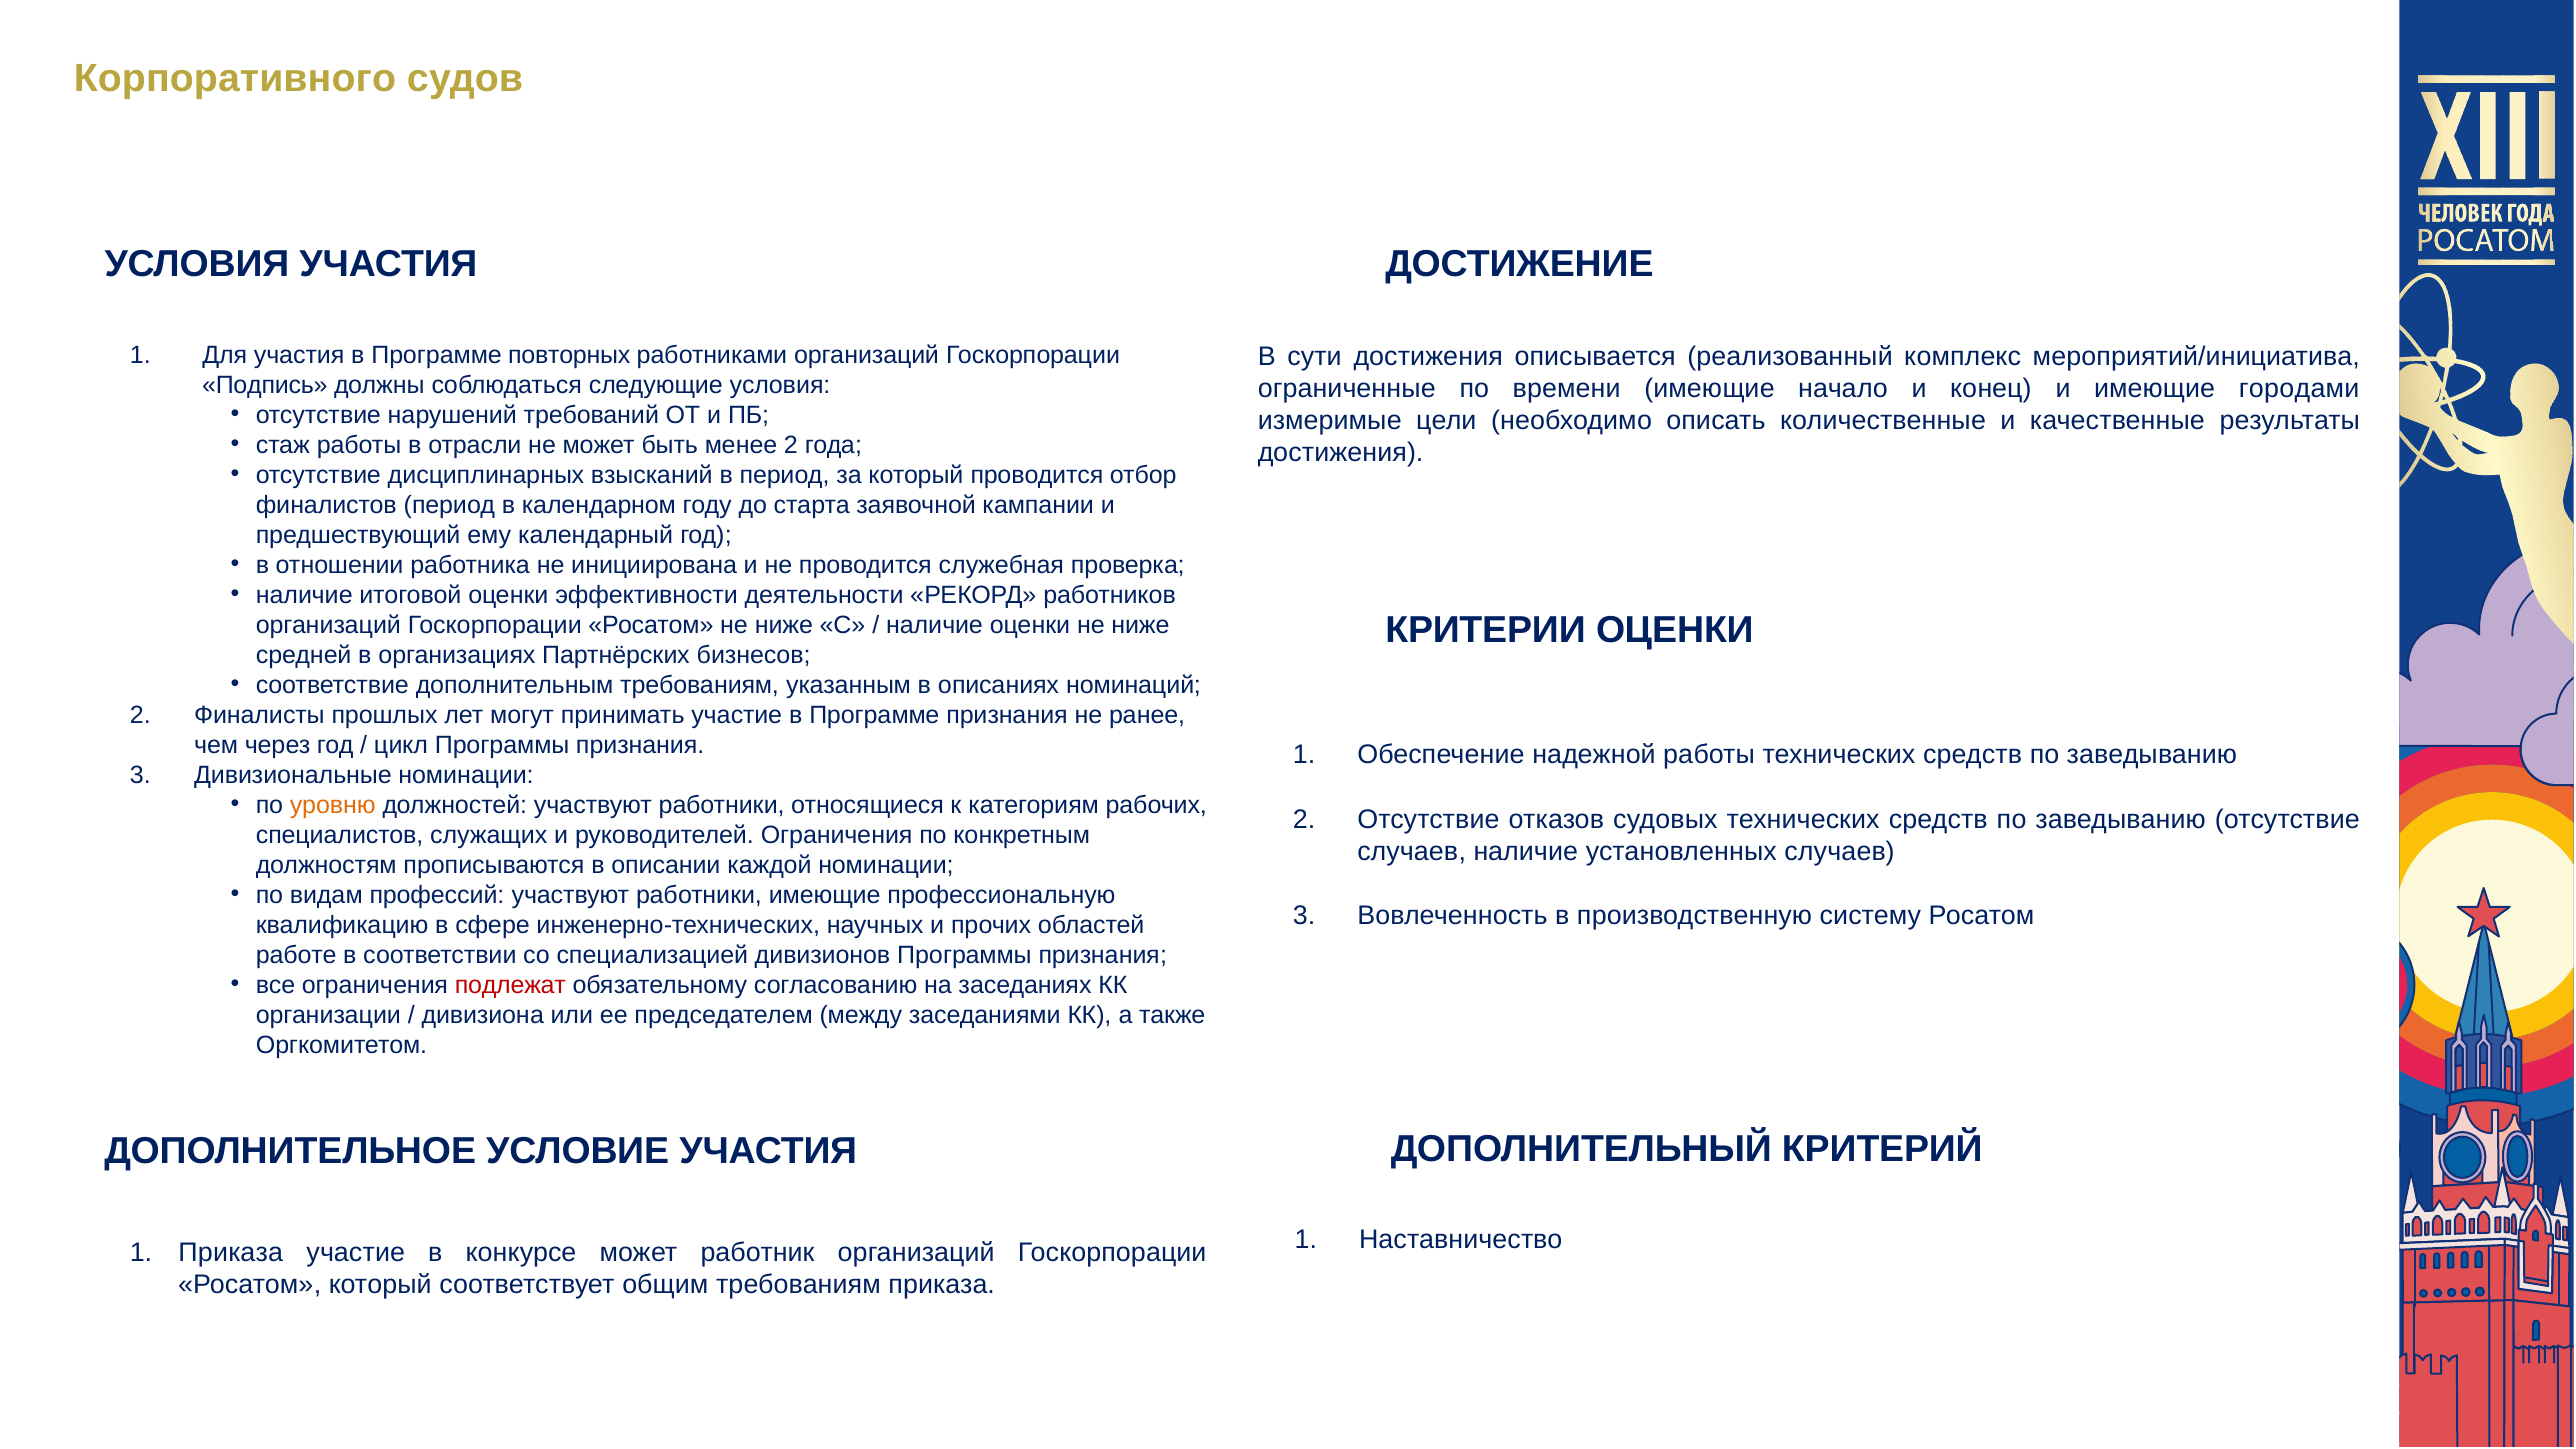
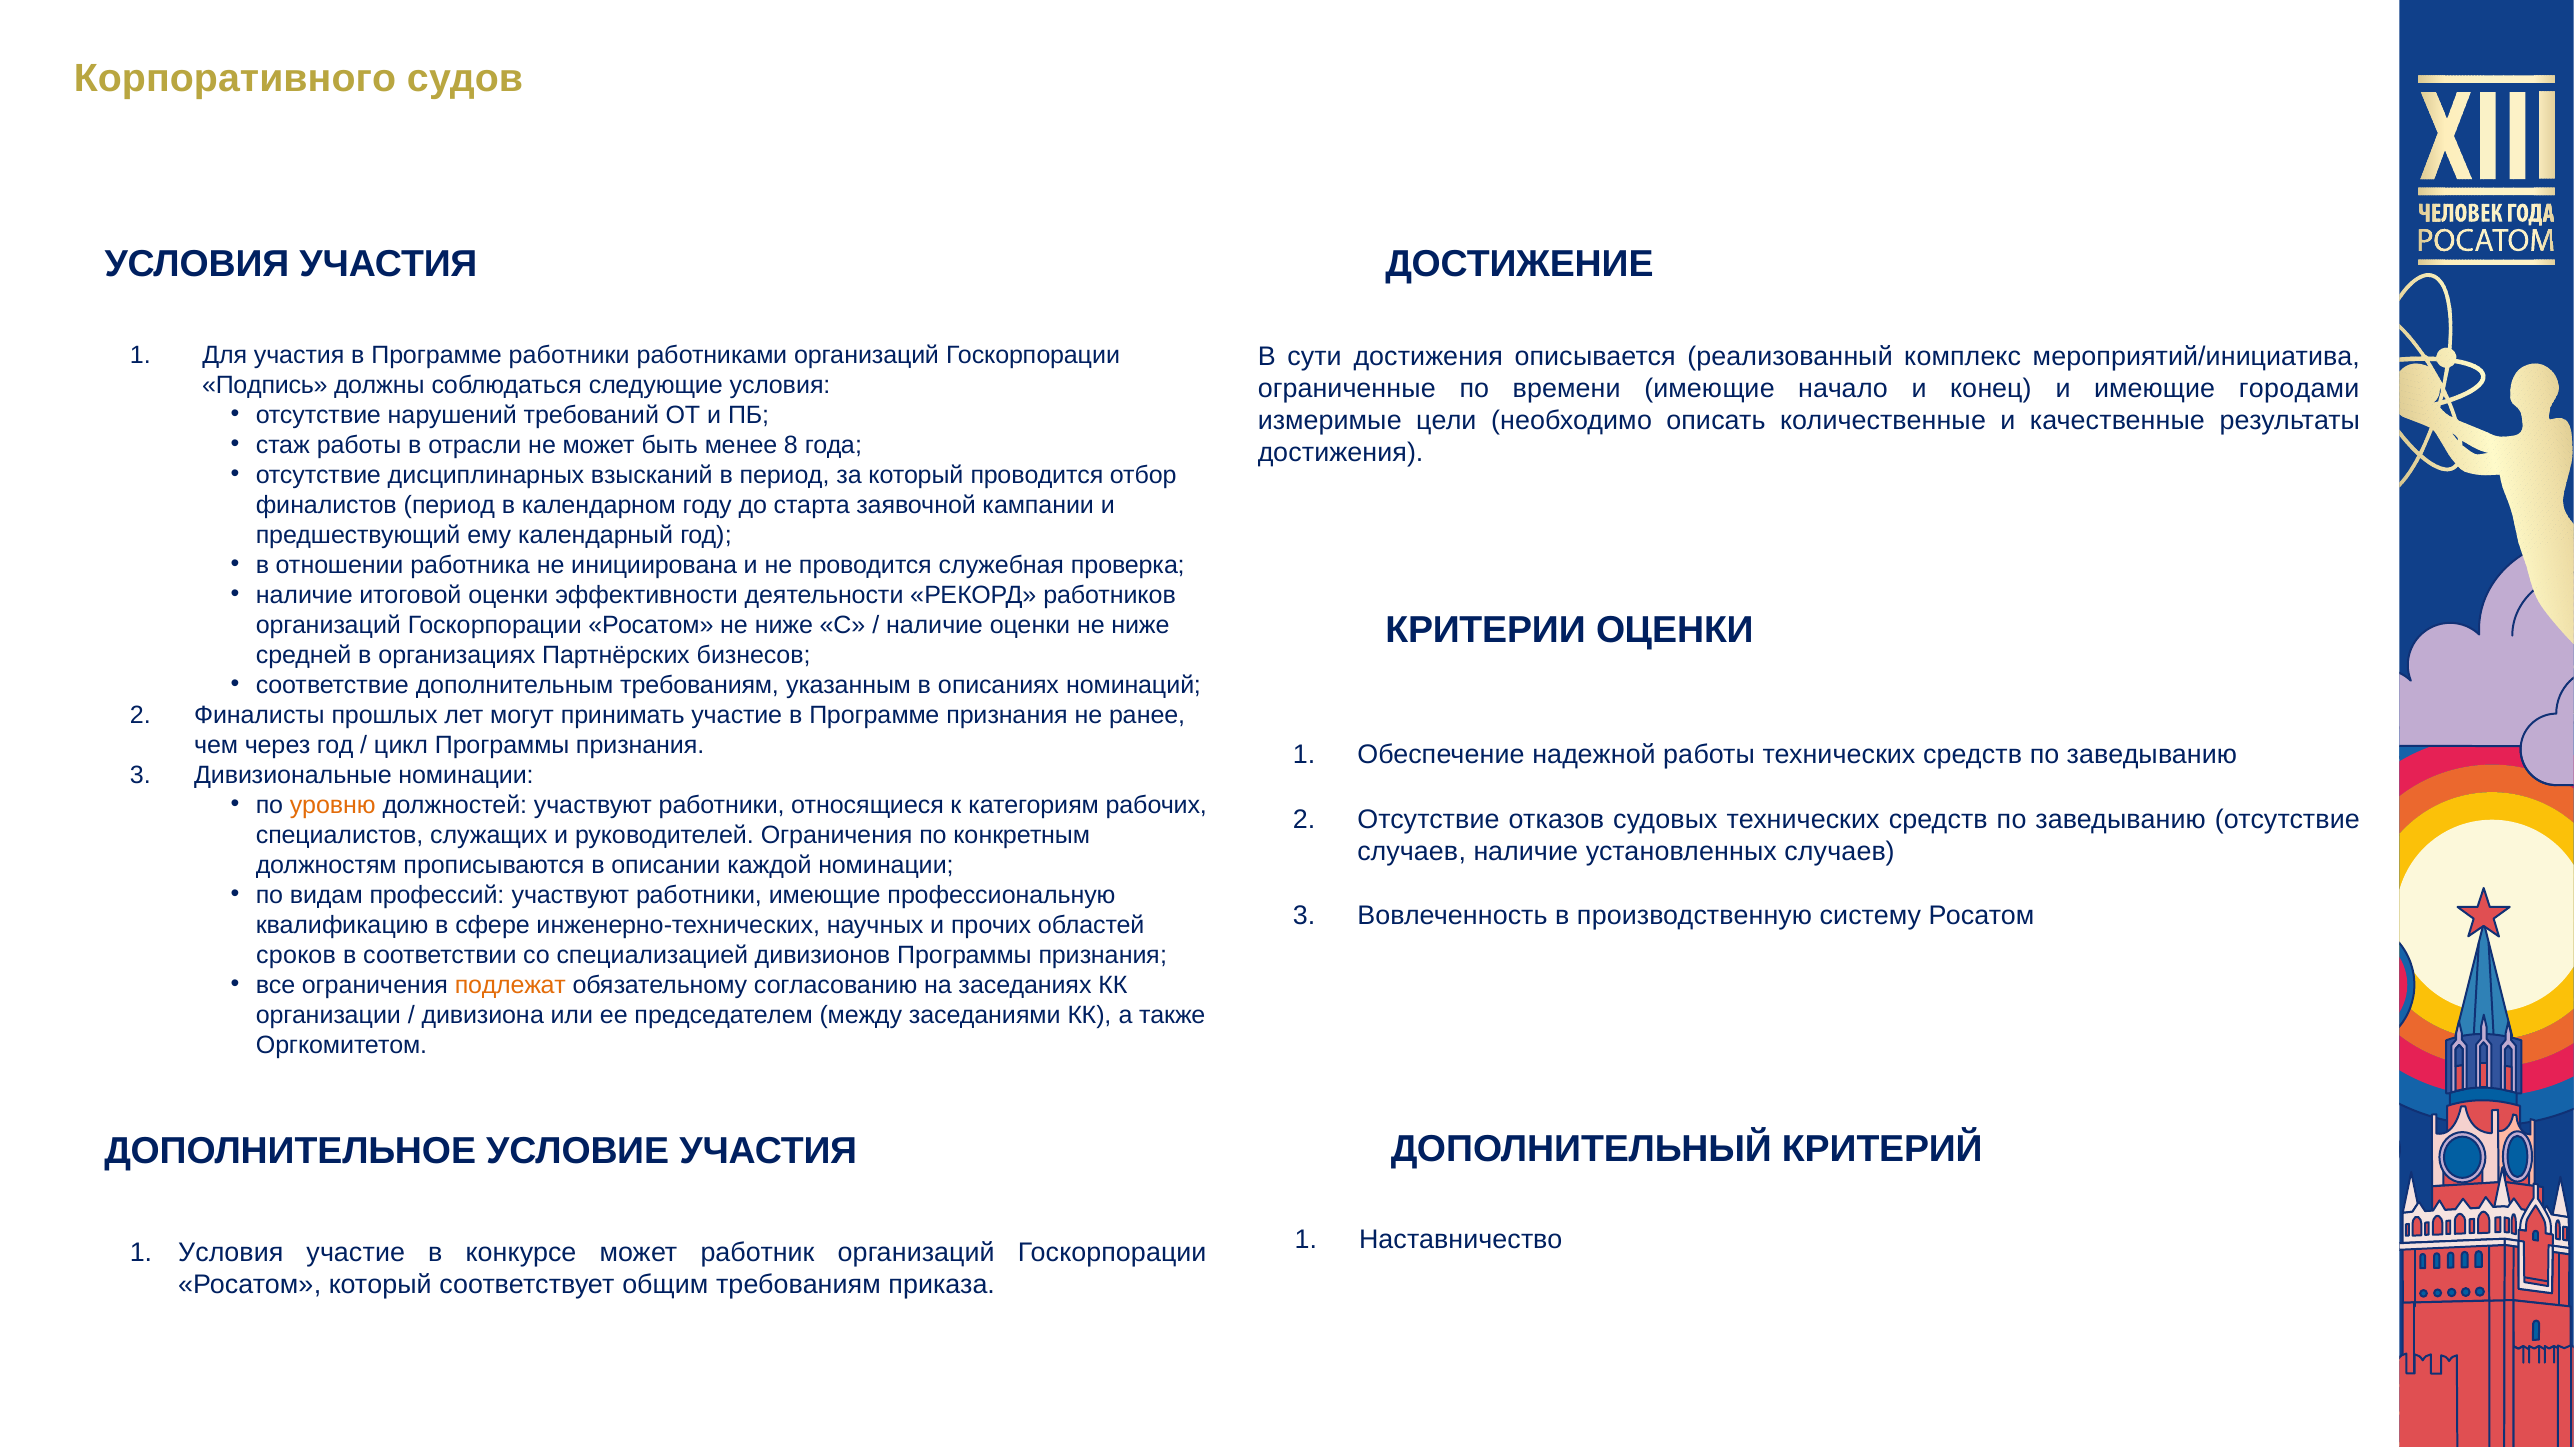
Программе повторных: повторных -> работники (569, 355)
менее 2: 2 -> 8 (791, 445)
работе: работе -> сроков (296, 955)
подлежат colour: red -> orange (510, 985)
1 Приказа: Приказа -> Условия (231, 1252)
